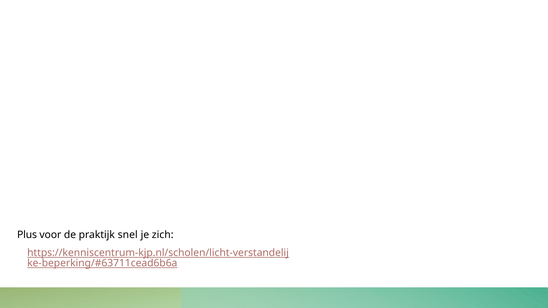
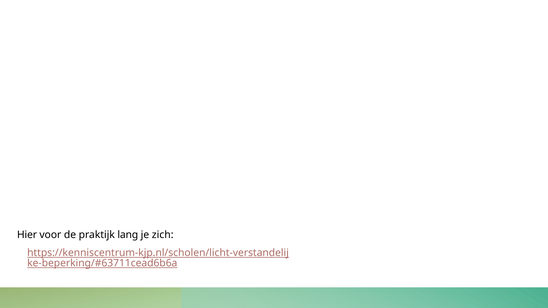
Plus: Plus -> Hier (27, 235)
snel: snel -> lang (128, 235)
